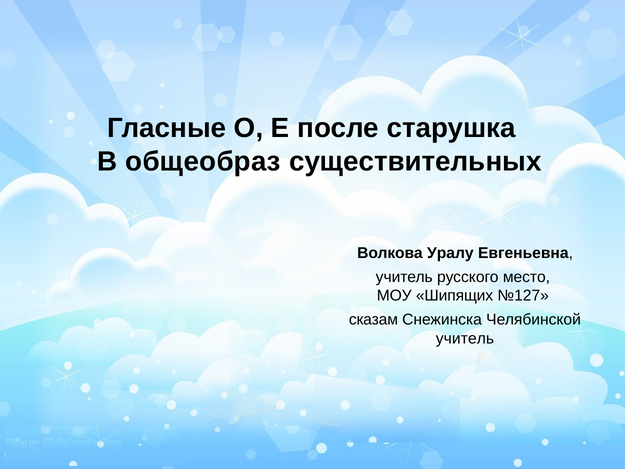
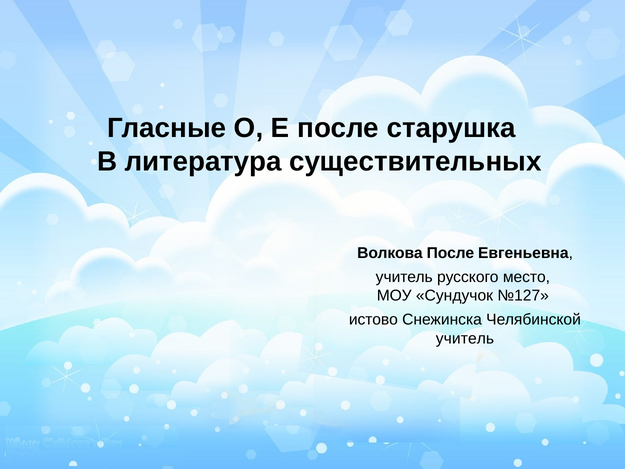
общеобраз: общеобраз -> литература (203, 161)
Волкова Уралу: Уралу -> После (450, 253)
Шипящих: Шипящих -> Сундучок (454, 295)
сказам: сказам -> истово (373, 319)
